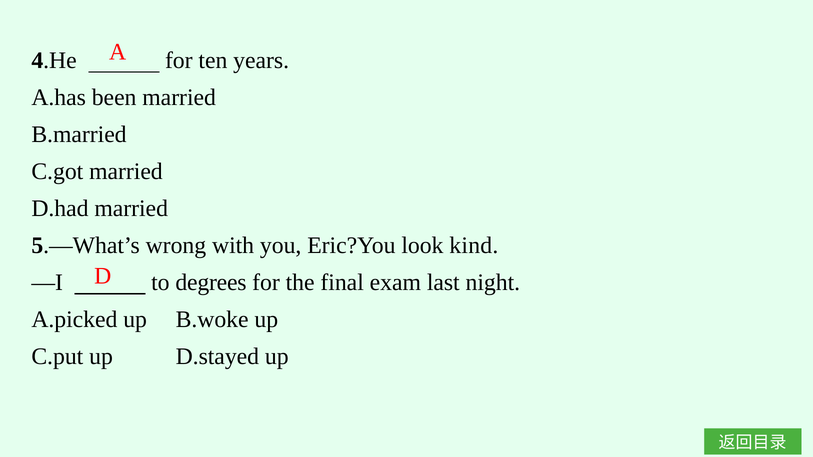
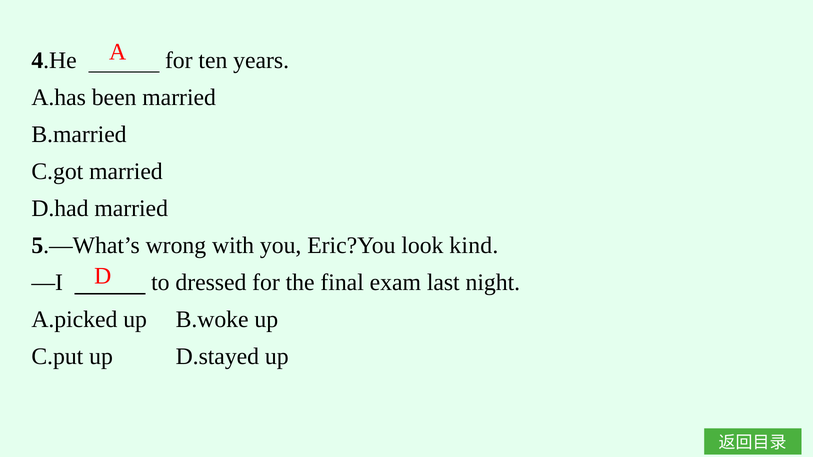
degrees: degrees -> dressed (211, 283)
